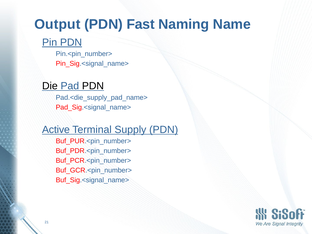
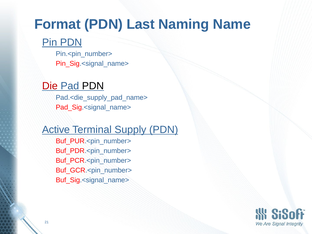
Output: Output -> Format (57, 24)
Fast: Fast -> Last (141, 24)
Die colour: black -> red (50, 86)
